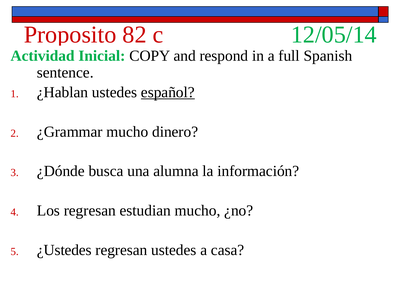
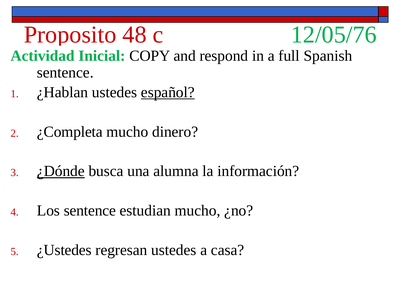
82: 82 -> 48 (135, 35)
12/05/14: 12/05/14 -> 12/05/76 (334, 35)
¿Grammar: ¿Grammar -> ¿Completa (70, 132)
¿Dónde underline: none -> present (61, 171)
Los regresan: regresan -> sentence (90, 211)
